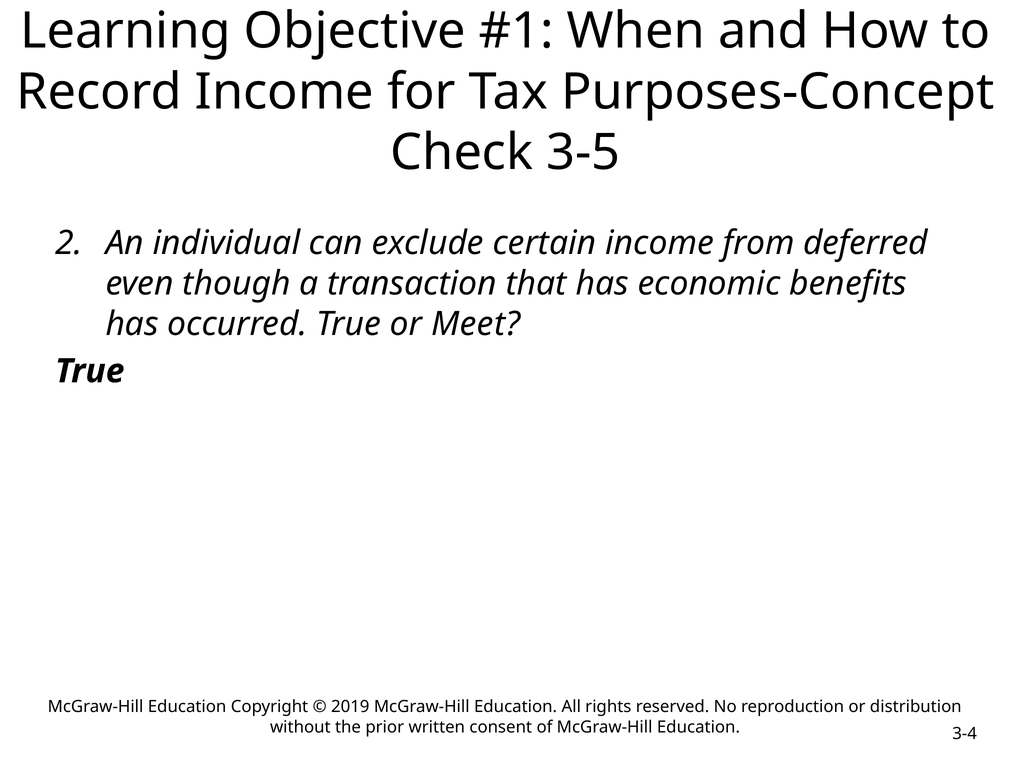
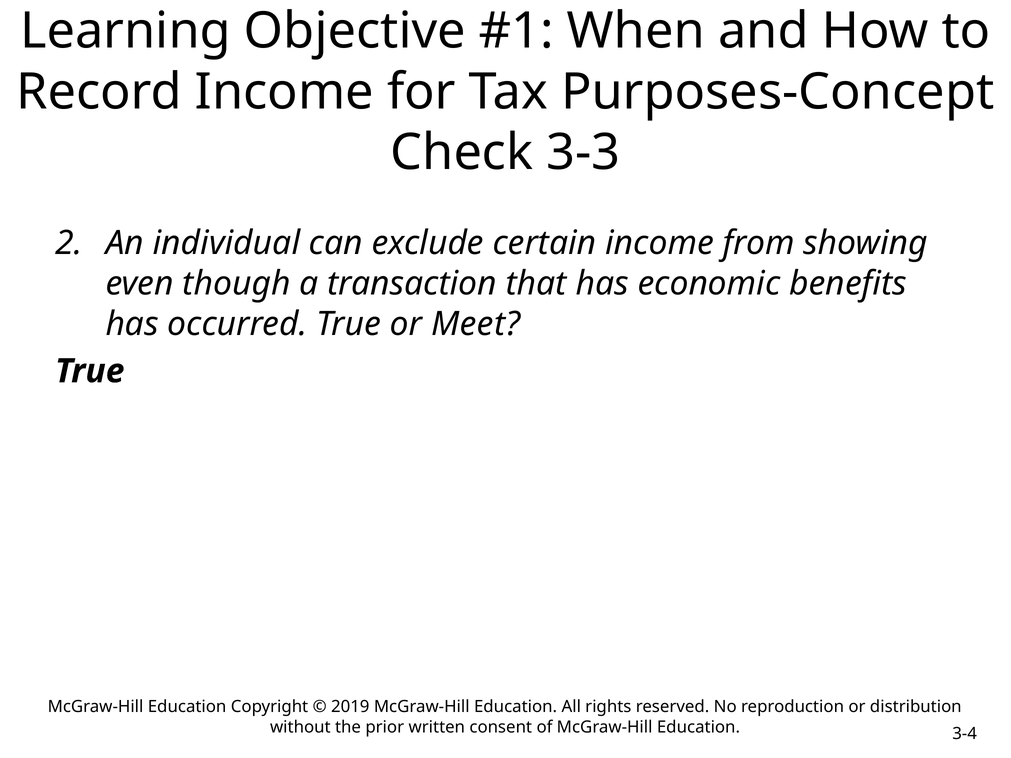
3-5: 3-5 -> 3-3 (583, 153)
deferred: deferred -> showing (865, 243)
